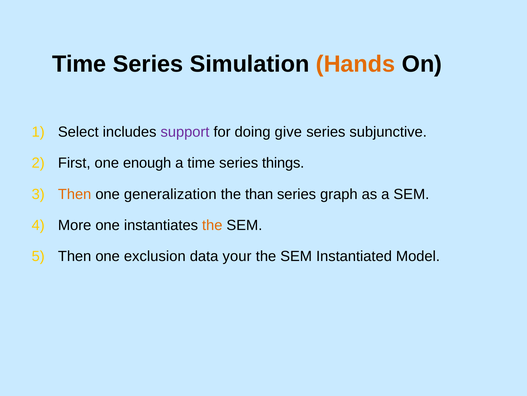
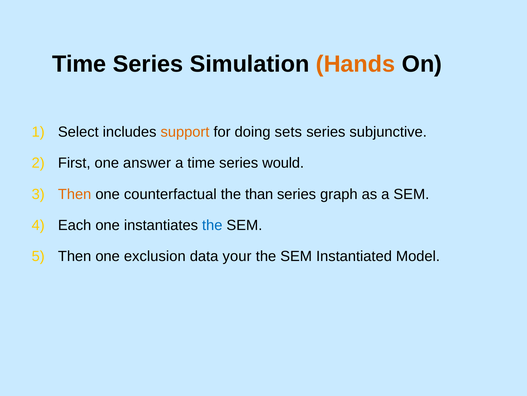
support colour: purple -> orange (185, 132)
give: give -> sets (288, 132)
enough: enough -> answer (147, 163)
things: things -> would (283, 163)
generalization: generalization -> counterfactual (170, 194)
More: More -> Each (75, 225)
the colour: orange -> blue (212, 225)
